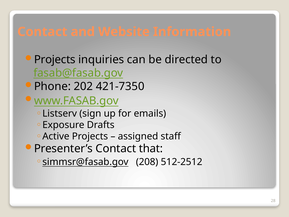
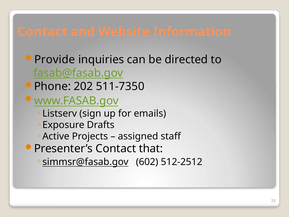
Projects: Projects -> Provide (55, 59)
421-7350: 421-7350 -> 511-7350 (120, 86)
208: 208 -> 602 (147, 162)
